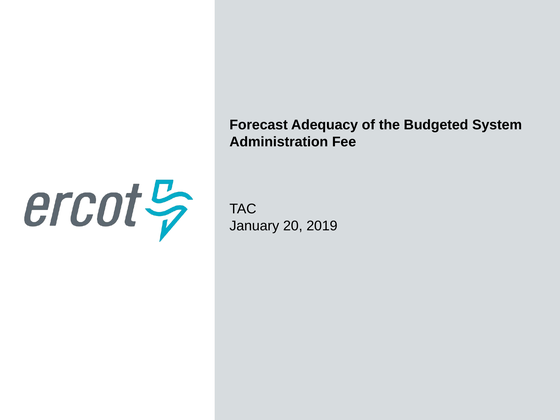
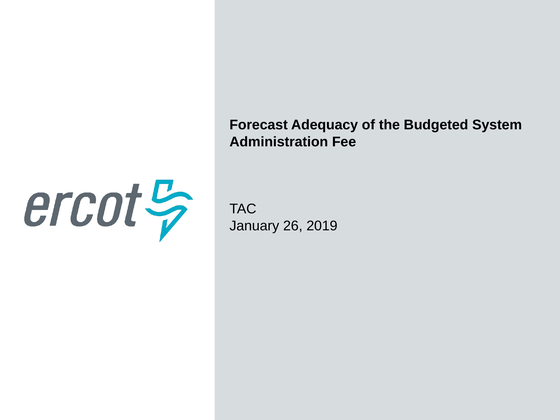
20: 20 -> 26 (293, 226)
